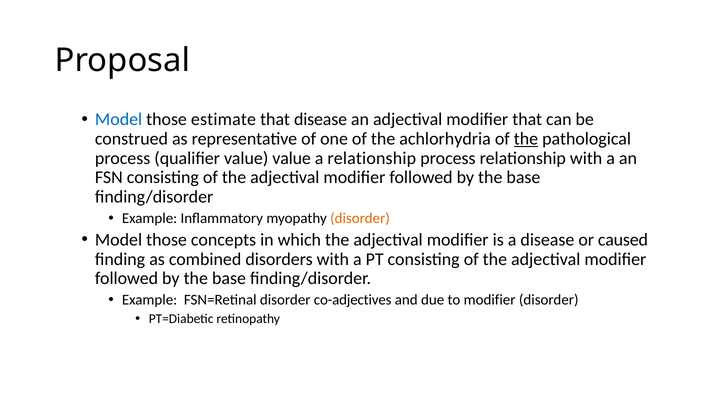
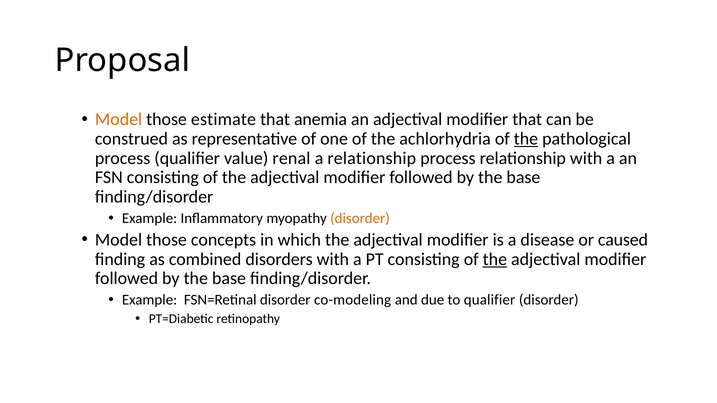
Model colour: blue -> orange (119, 120)
that disease: disease -> anemia (321, 120)
value value: value -> renal (291, 158)
the underline: none -> present (495, 259)
co-adjectives: co-adjectives -> co-modeling (353, 300)
to modifier: modifier -> qualifier (490, 300)
